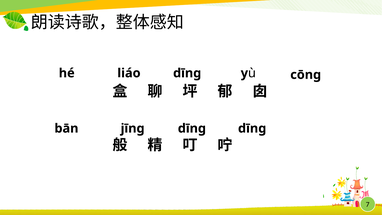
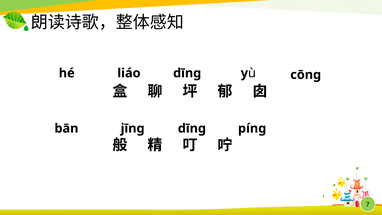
dīng dīng: dīng -> píng (252, 128)
